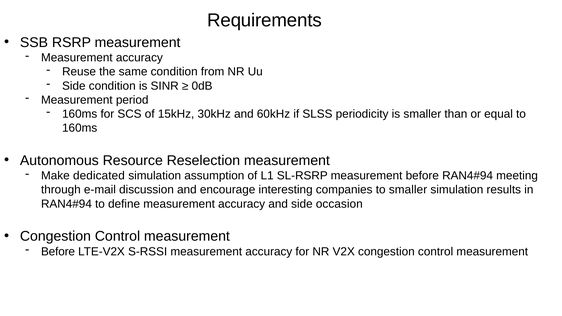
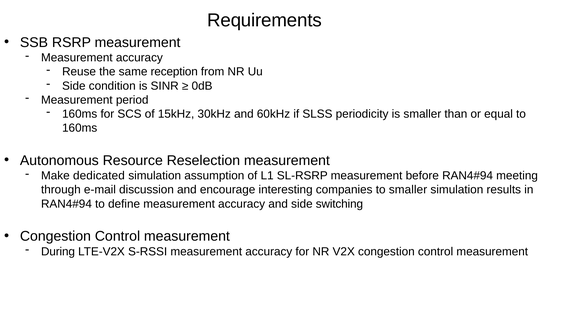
same condition: condition -> reception (174, 72)
occasion: occasion -> switching (339, 204)
Before: Before -> During (58, 252)
